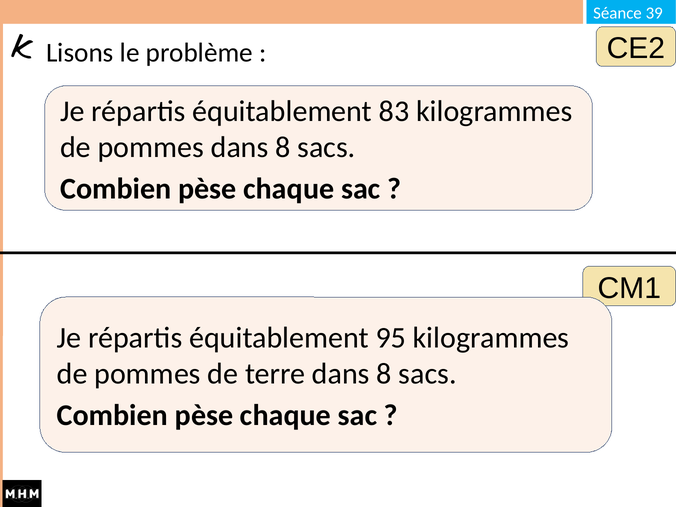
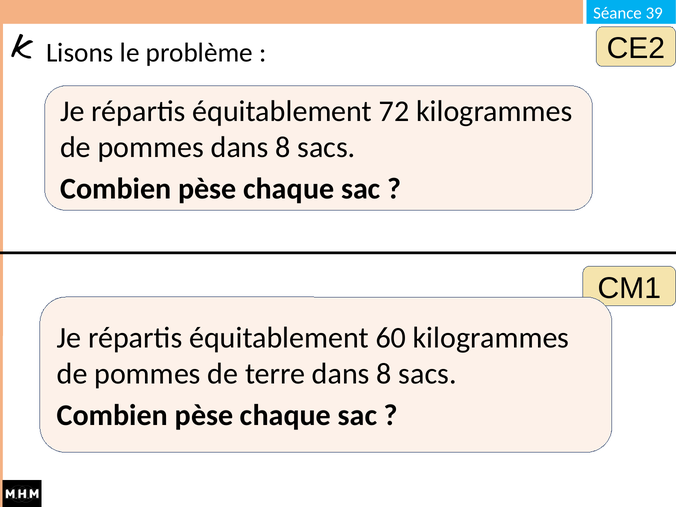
83: 83 -> 72 (394, 111)
95: 95 -> 60 (391, 338)
